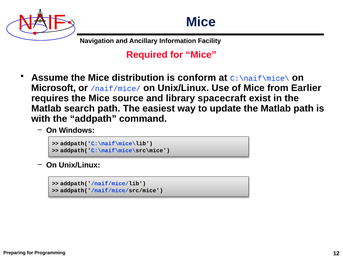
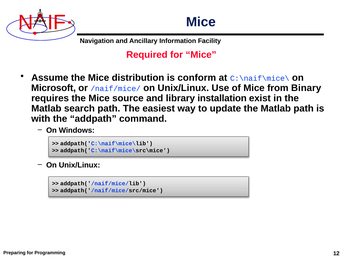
Earlier: Earlier -> Binary (306, 88)
spacecraft: spacecraft -> installation (222, 98)
